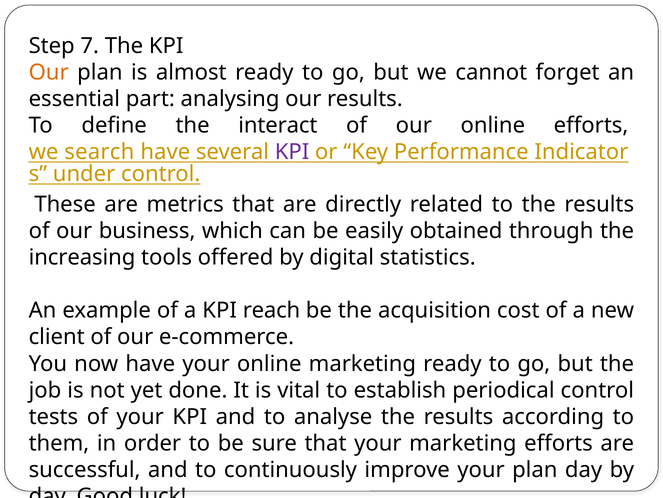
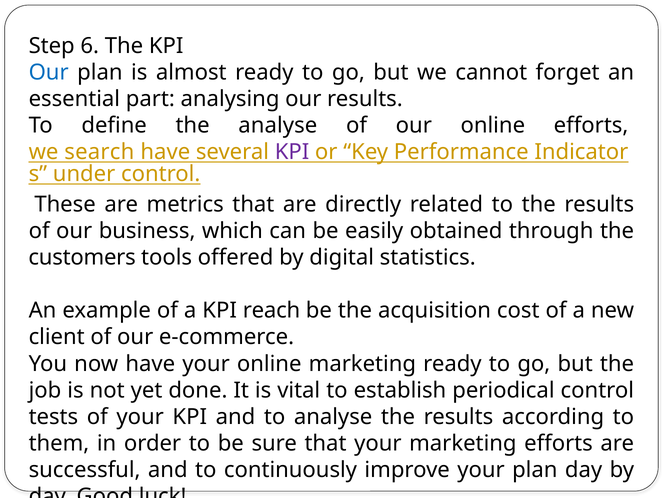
7: 7 -> 6 (90, 46)
Our colour: orange -> blue (49, 72)
the interact: interact -> analyse (278, 125)
increasing: increasing -> customers (82, 257)
